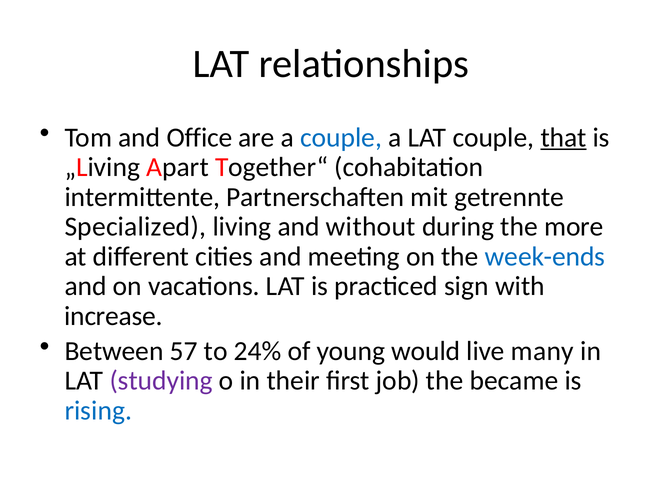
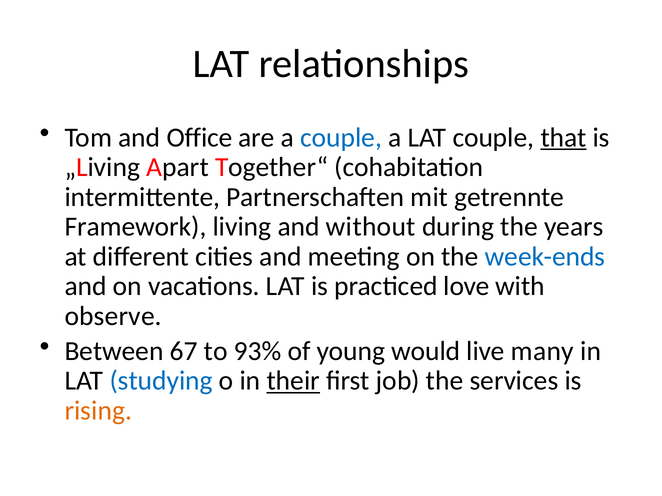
Specialized: Specialized -> Framework (135, 227)
more: more -> years (574, 227)
sign: sign -> love (467, 287)
increase: increase -> observe (113, 316)
57: 57 -> 67 (184, 351)
24%: 24% -> 93% (258, 351)
studying colour: purple -> blue (161, 381)
their underline: none -> present (293, 381)
became: became -> services (514, 381)
rising colour: blue -> orange (98, 411)
